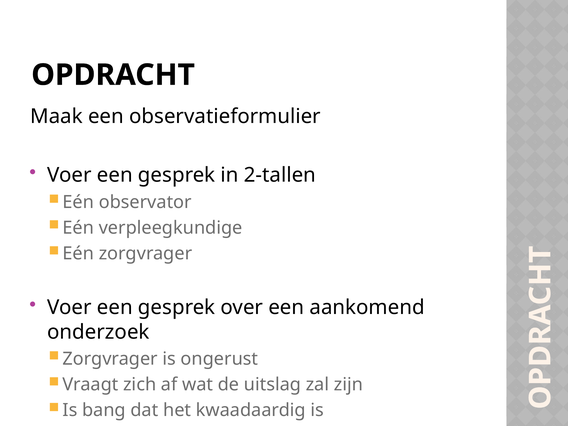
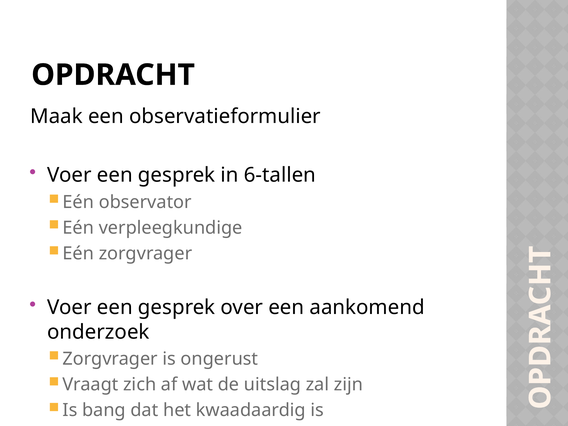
2-tallen: 2-tallen -> 6-tallen (280, 175)
